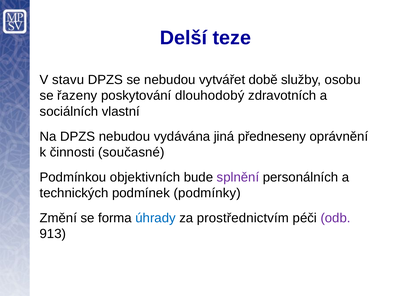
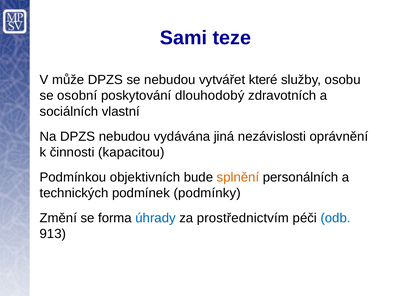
Delší: Delší -> Sami (184, 38)
stavu: stavu -> může (68, 80)
době: době -> které (263, 80)
řazeny: řazeny -> osobní (77, 96)
předneseny: předneseny -> nezávislosti (272, 137)
současné: současné -> kapacitou (131, 152)
splnění colour: purple -> orange (238, 177)
odb colour: purple -> blue (335, 218)
